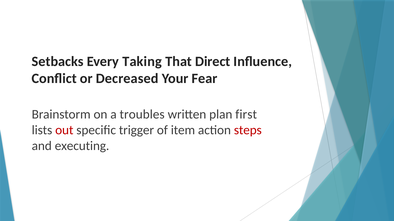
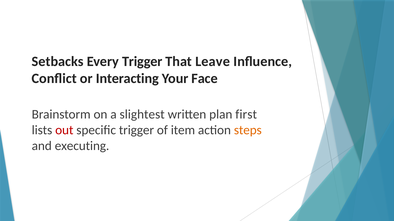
Every Taking: Taking -> Trigger (142, 62)
Direct: Direct -> Leave (213, 62)
Decreased: Decreased -> Interacting (127, 79)
Fear: Fear -> Face (205, 79)
troubles: troubles -> slightest (142, 115)
steps colour: red -> orange (248, 130)
